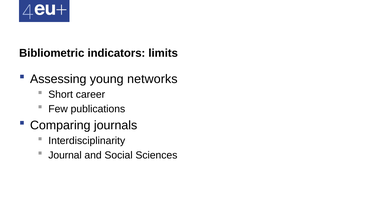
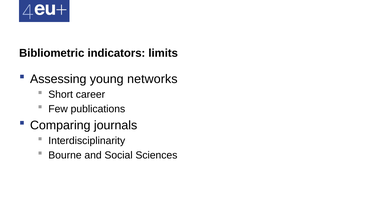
Journal: Journal -> Bourne (65, 155)
